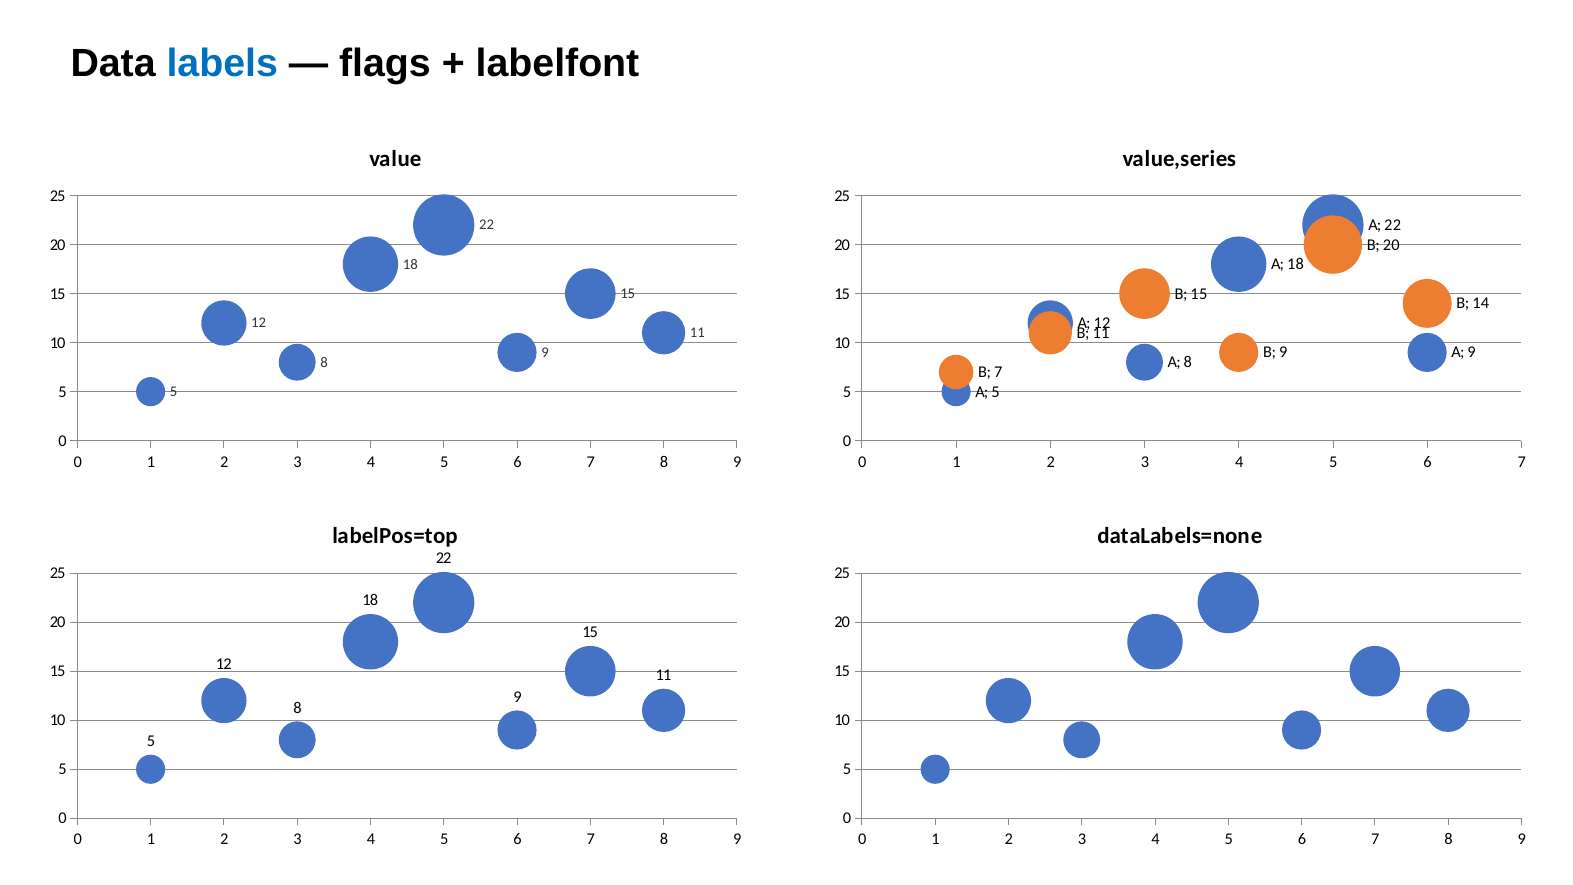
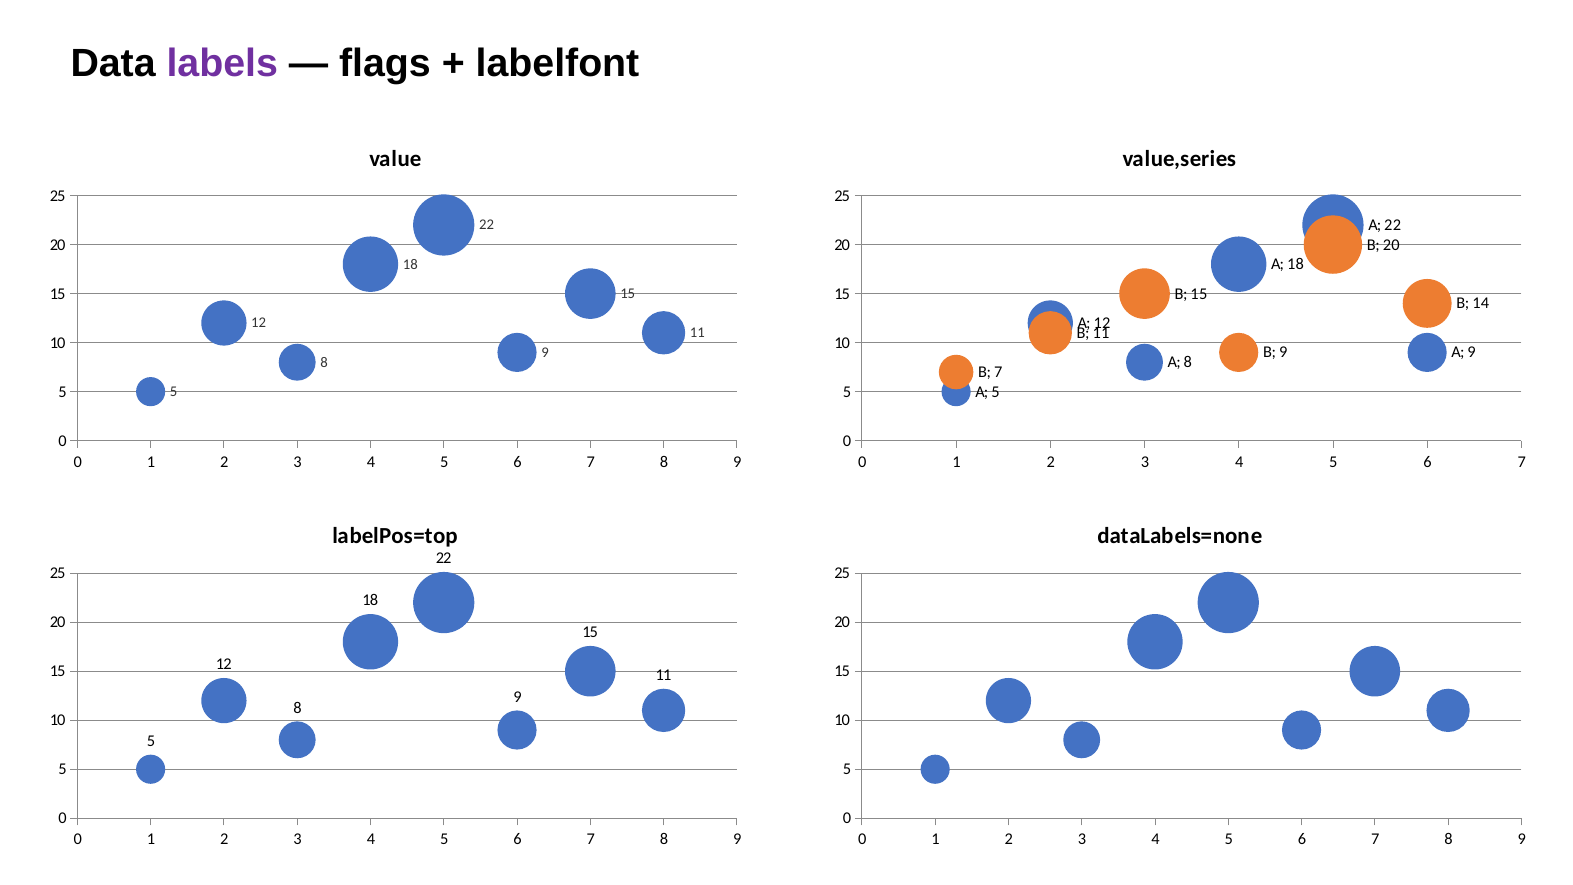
labels colour: blue -> purple (222, 64)
